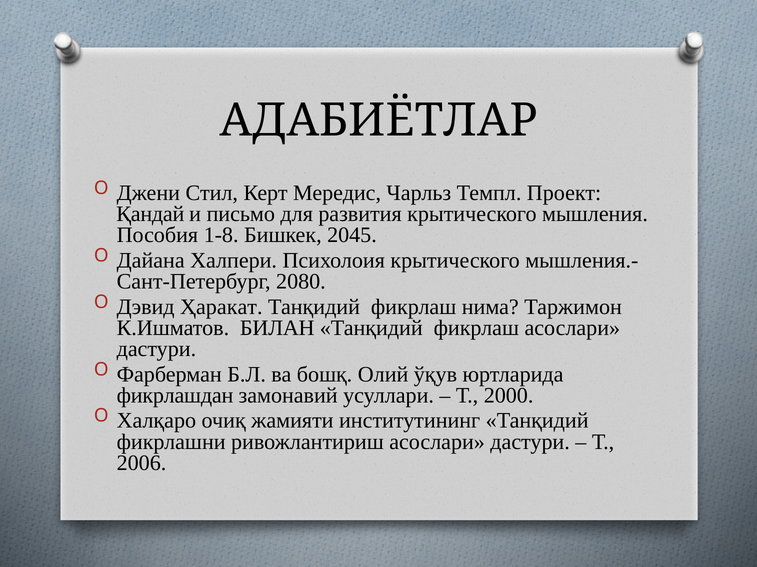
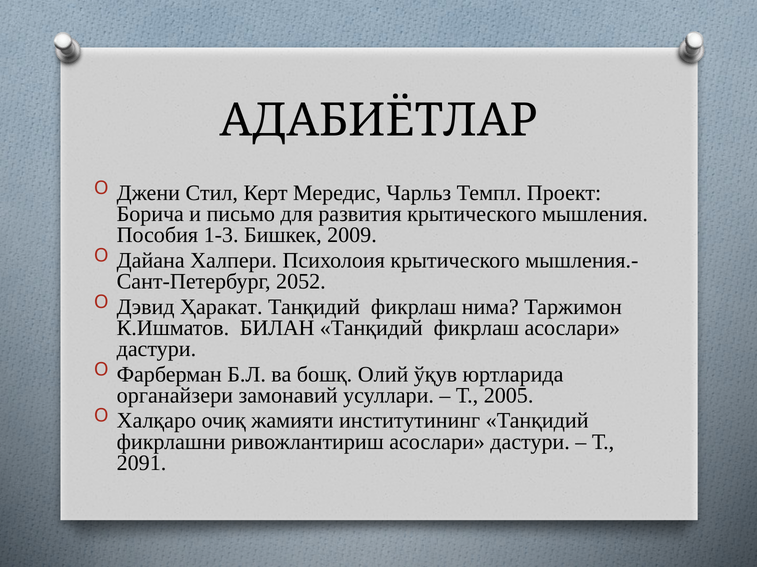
Қандай: Қандай -> Борича (150, 214)
1-8: 1-8 -> 1-3 (221, 236)
2045: 2045 -> 2009 (352, 236)
2080: 2080 -> 2052 (301, 282)
фикрлашдан: фикрлашдан -> органайзери (175, 396)
2000: 2000 -> 2005 (509, 396)
2006: 2006 -> 2091 (142, 464)
